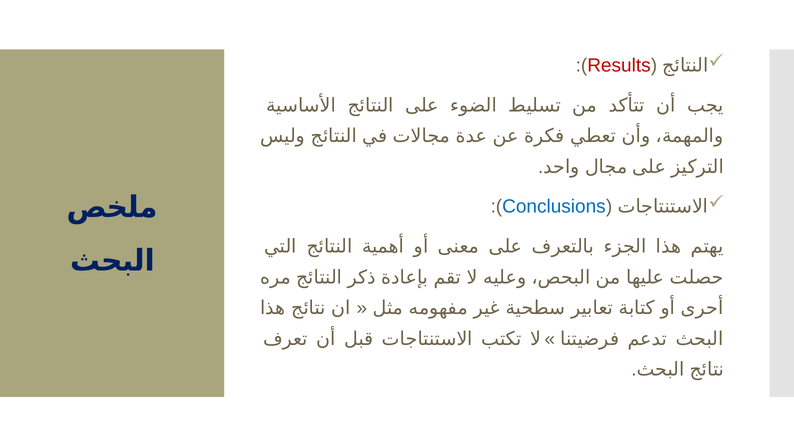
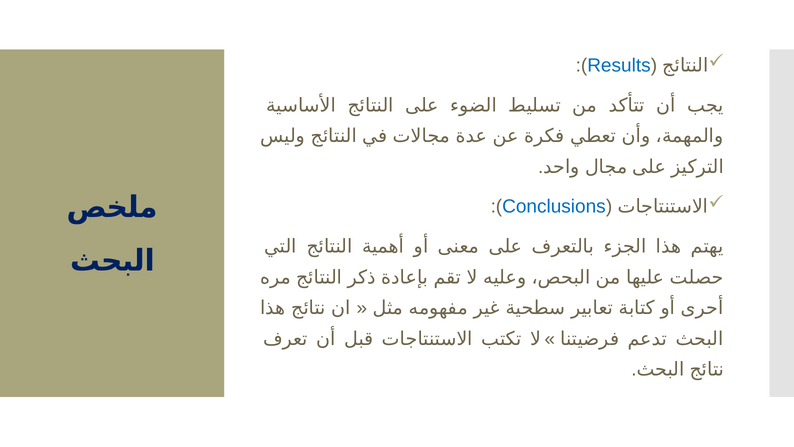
Results colour: red -> blue (619, 66)
